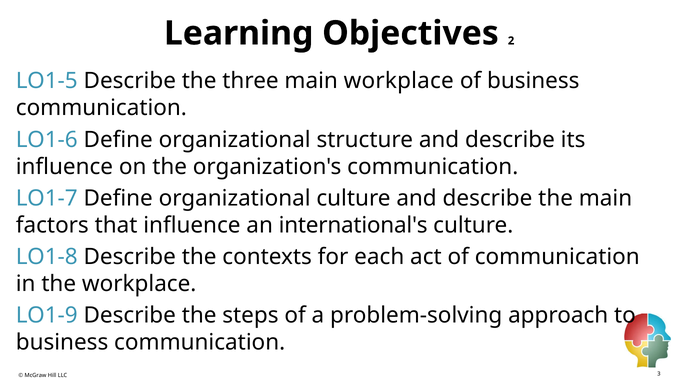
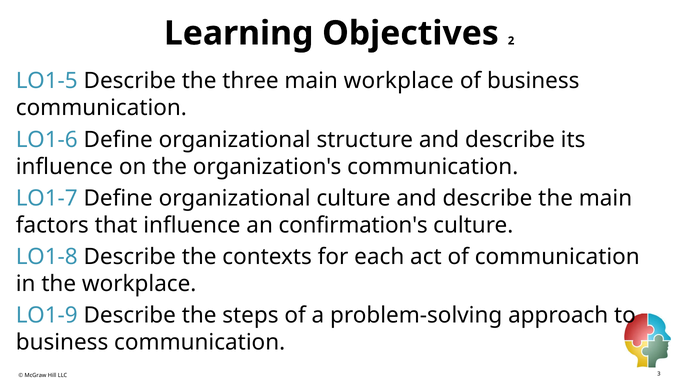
international's: international's -> confirmation's (353, 225)
